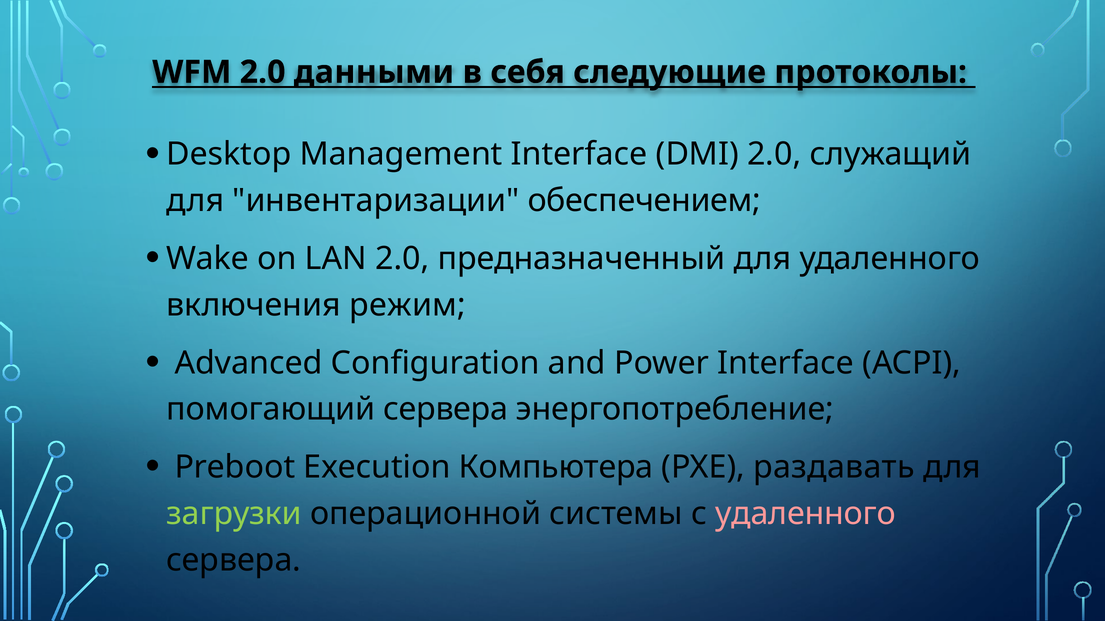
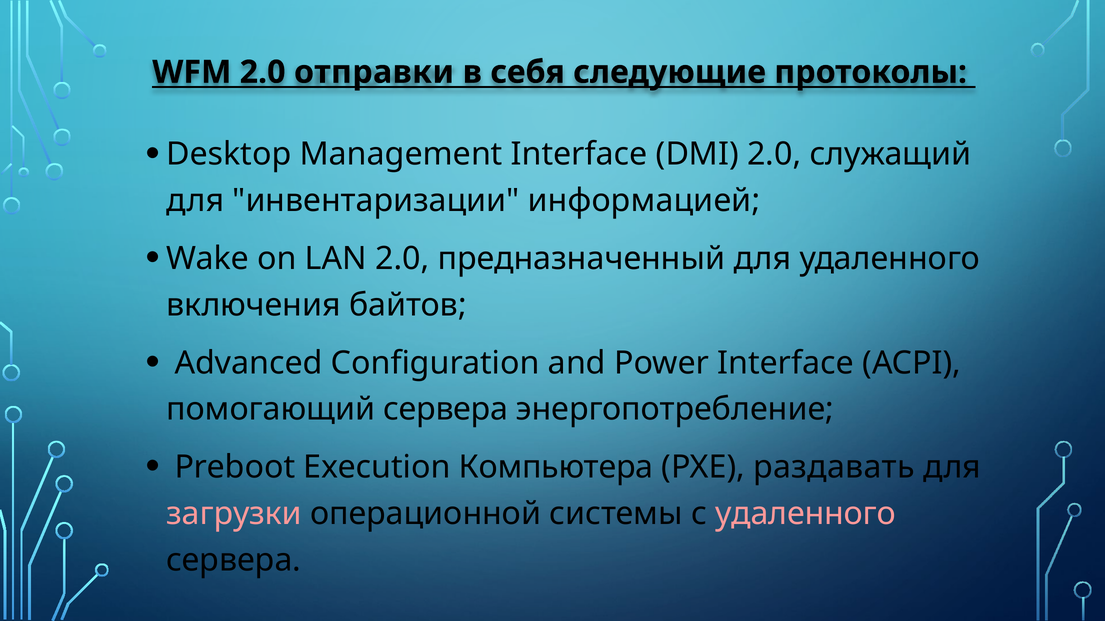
данными: данными -> отправки (374, 72)
обеспечением: обеспечением -> информацией (644, 201)
режим: режим -> байтов (408, 305)
загрузки colour: light green -> pink (234, 514)
